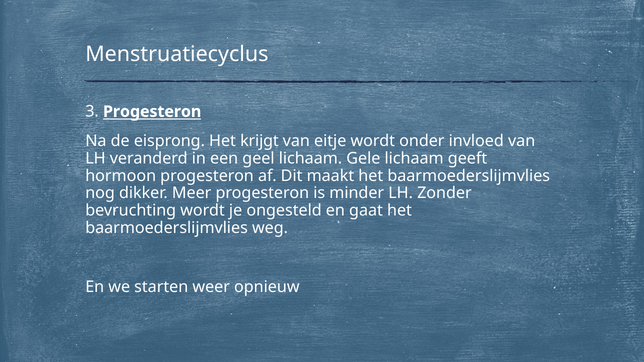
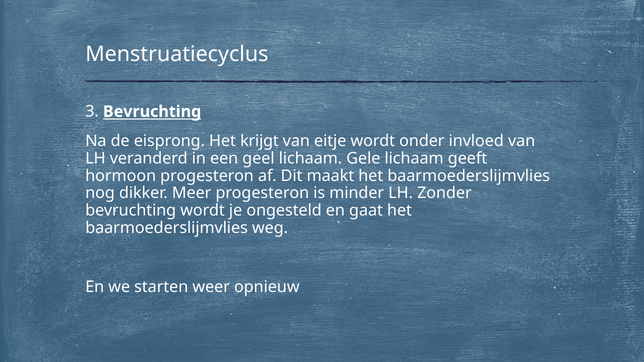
3 Progesteron: Progesteron -> Bevruchting (152, 112)
